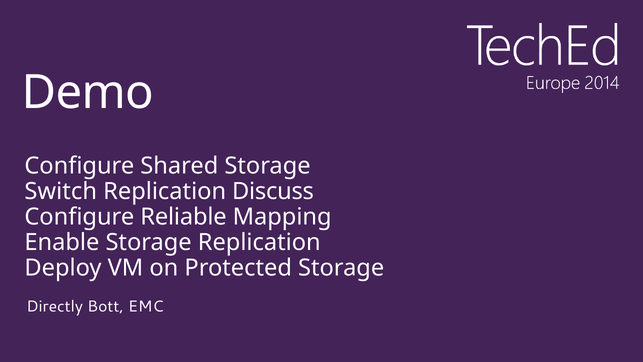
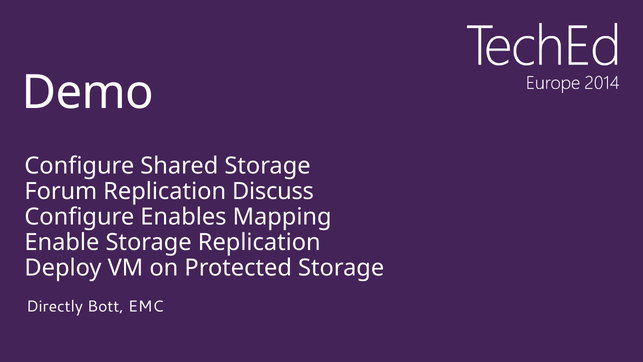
Switch: Switch -> Forum (61, 191)
Reliable: Reliable -> Enables (183, 217)
